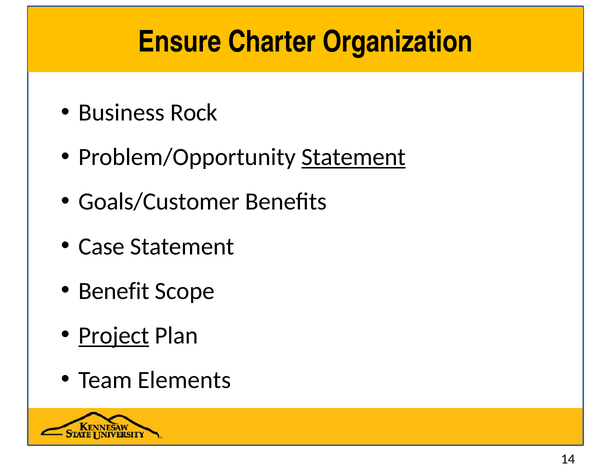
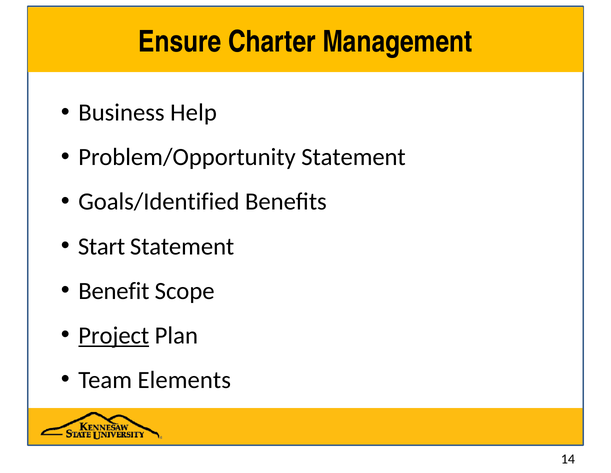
Organization: Organization -> Management (398, 42)
Rock: Rock -> Help (194, 113)
Statement underline: present -> none (354, 157)
Goals/Customer: Goals/Customer -> Goals/Identified (159, 201)
Case: Case -> Start (102, 246)
